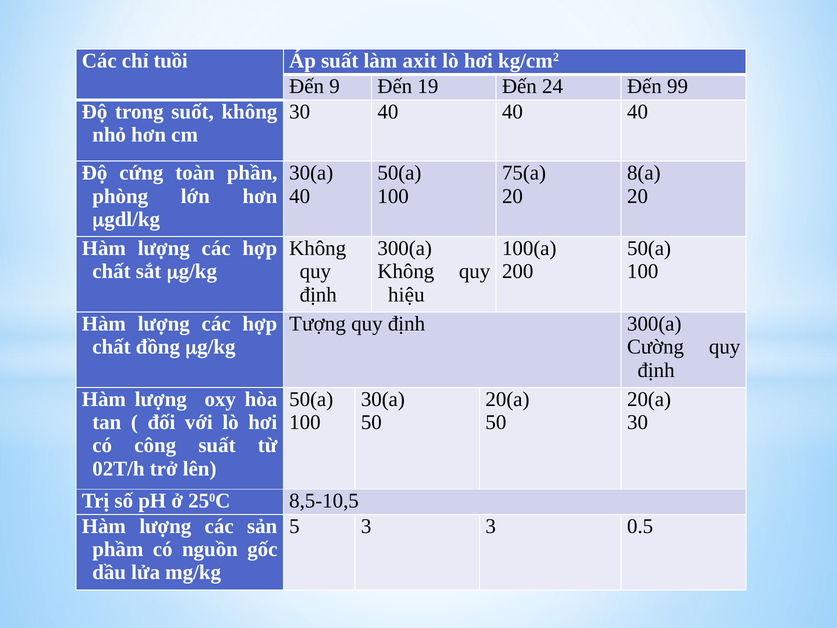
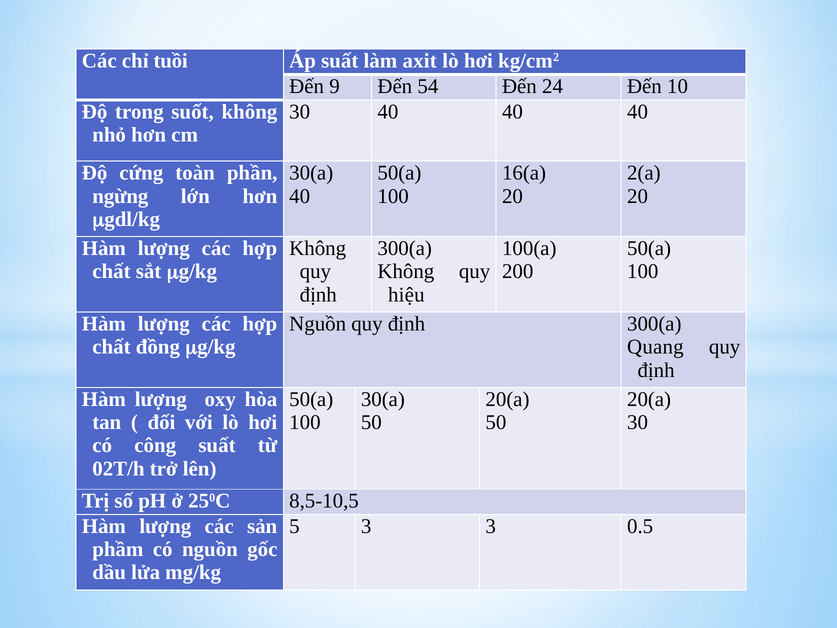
19: 19 -> 54 (428, 86)
99: 99 -> 10 (678, 86)
75(a: 75(a -> 16(a (524, 173)
8(a: 8(a -> 2(a (644, 173)
phòng: phòng -> ngừng (120, 196)
Tượng: Tượng -> Nguồn (318, 324)
Cường: Cường -> Quang (655, 347)
